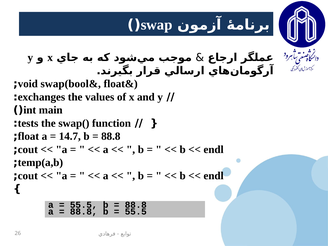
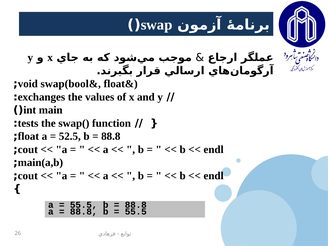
14.7: 14.7 -> 52.5 (70, 136)
temp(a,b: temp(a,b -> main(a,b (40, 163)
